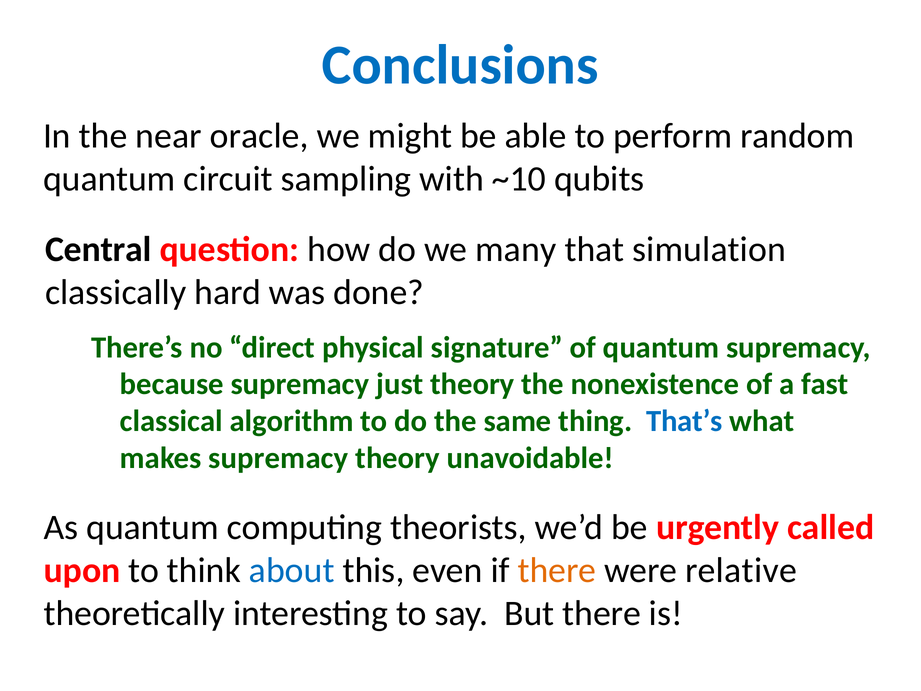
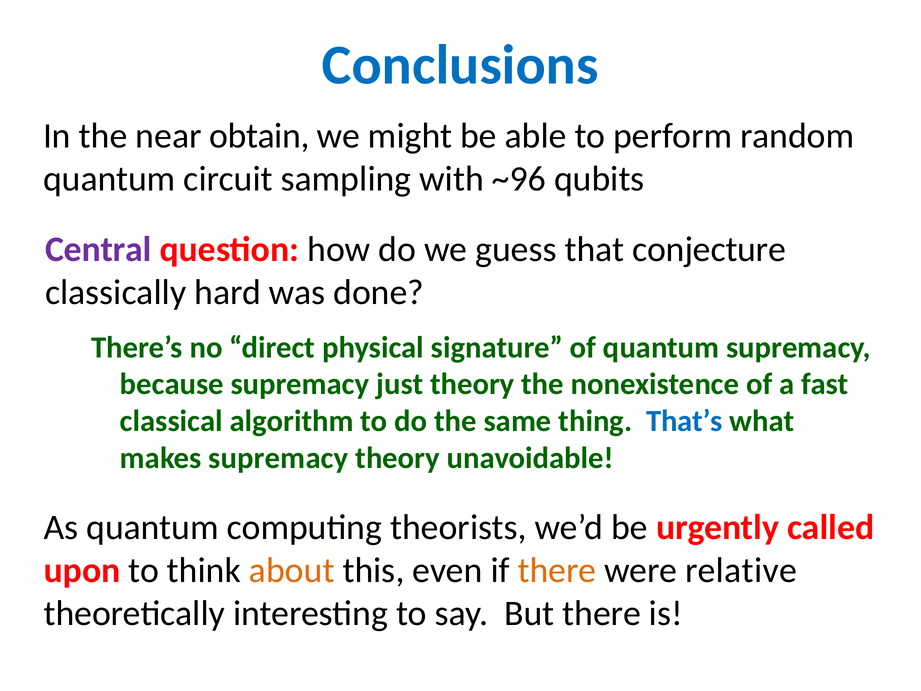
oracle: oracle -> obtain (259, 136)
~10: ~10 -> ~96 (519, 179)
Central colour: black -> purple (98, 249)
many: many -> guess (516, 249)
simulation: simulation -> conjecture (709, 249)
about colour: blue -> orange (292, 570)
